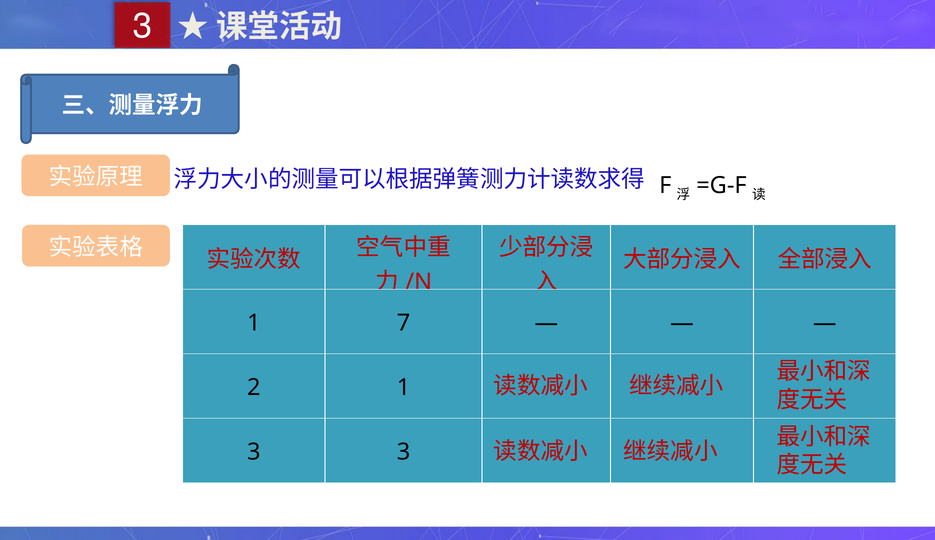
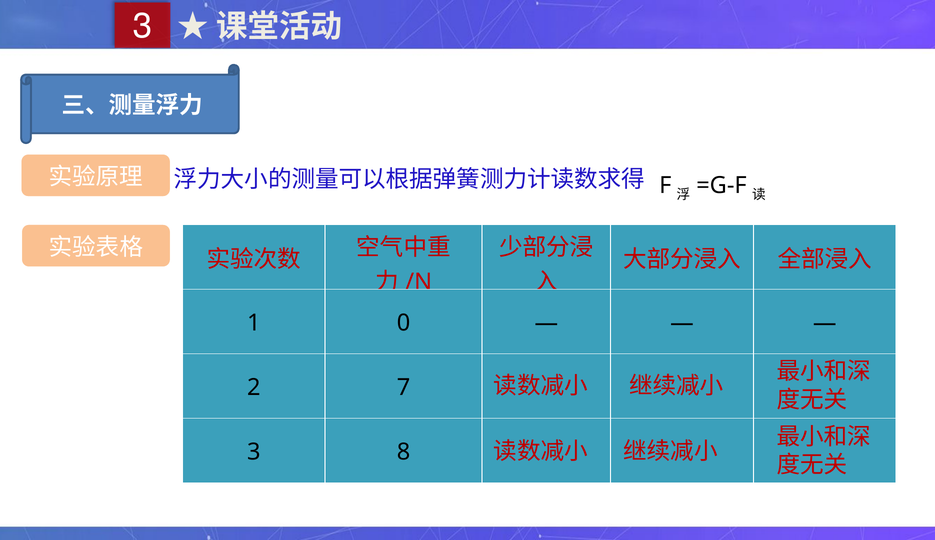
7: 7 -> 0 (404, 323)
2 1: 1 -> 7 (404, 387)
3 3: 3 -> 8 (404, 452)
